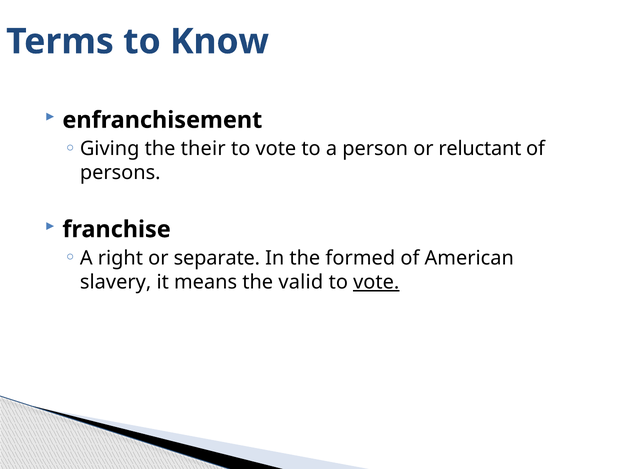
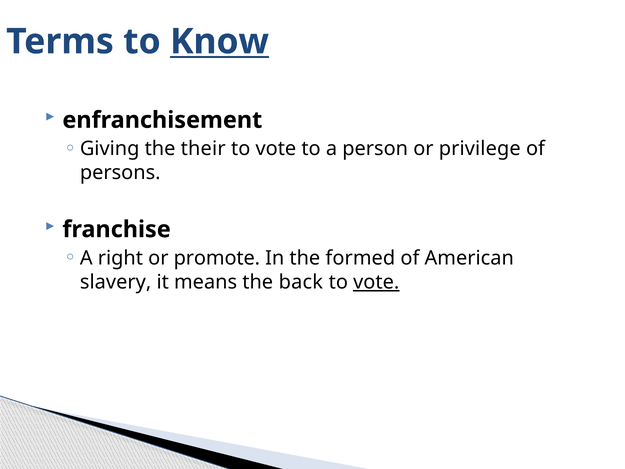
Know underline: none -> present (219, 42)
reluctant: reluctant -> privilege (480, 149)
separate: separate -> promote (217, 258)
valid: valid -> back (301, 282)
